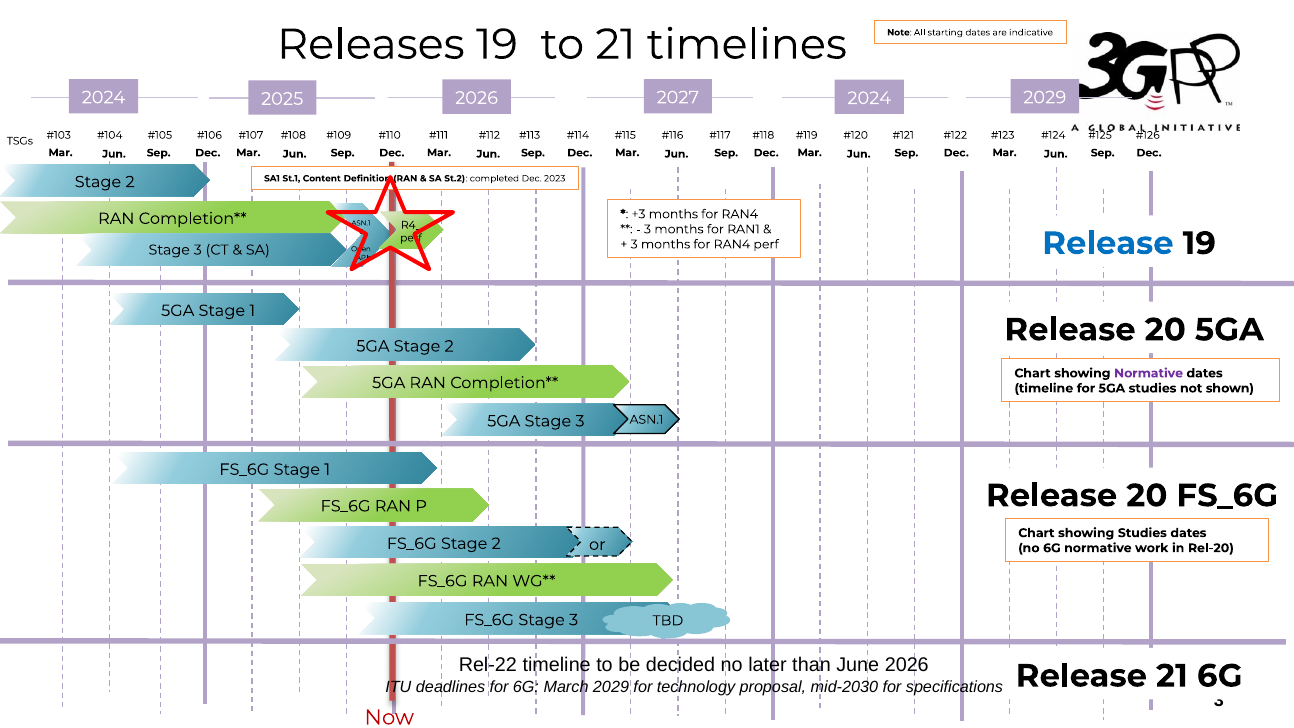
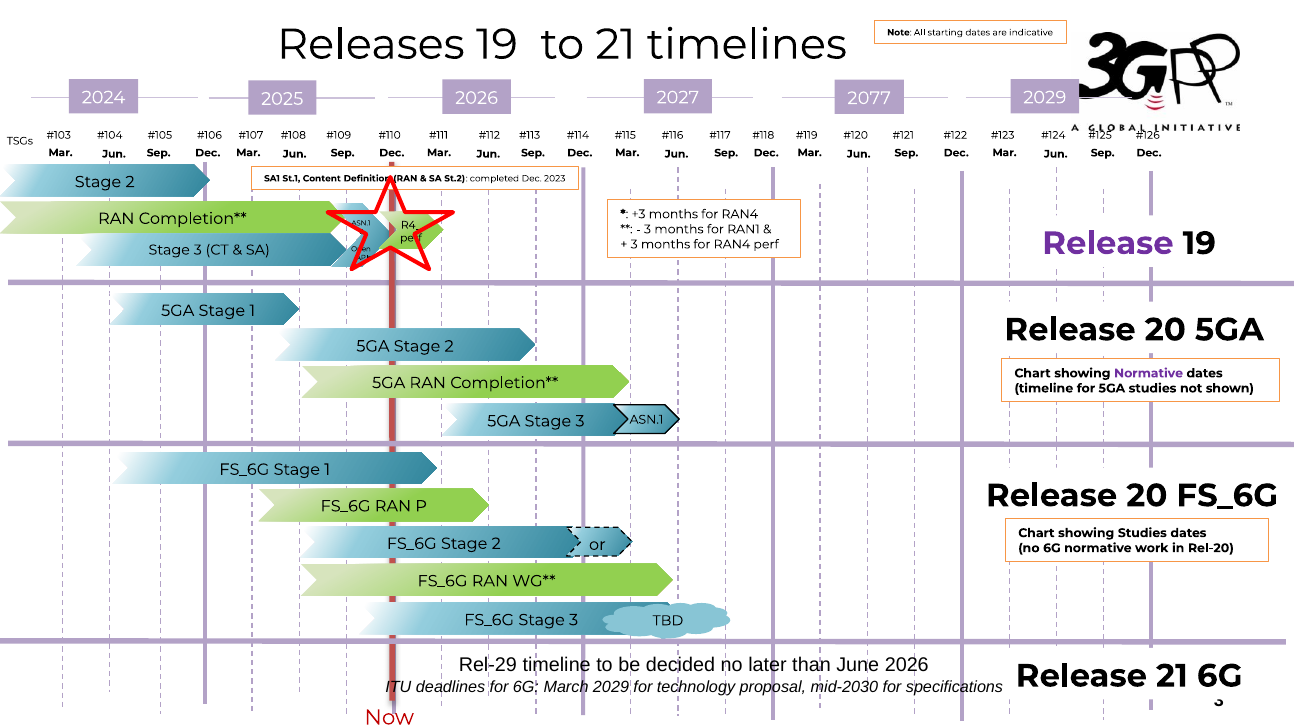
2026 2024: 2024 -> 2077 (869, 98)
Release colour: blue -> purple (1108, 243)
Rel-22: Rel-22 -> Rel-29 (488, 665)
